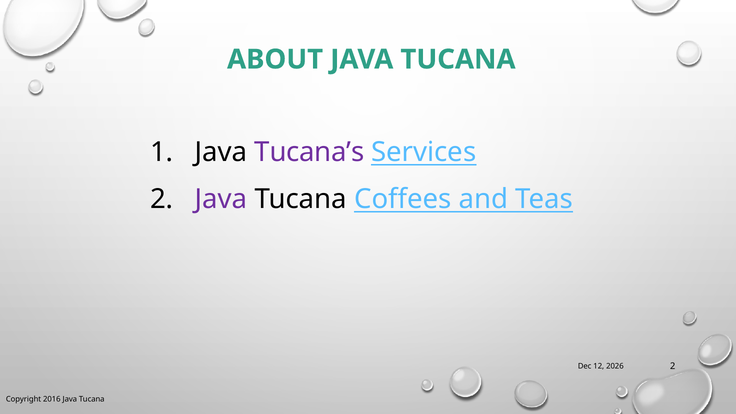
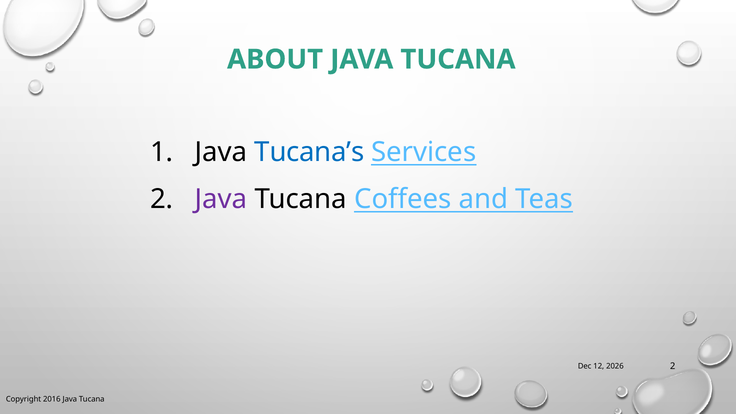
Tucana’s colour: purple -> blue (309, 152)
